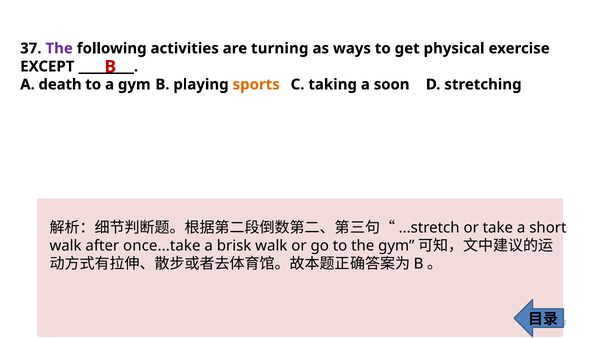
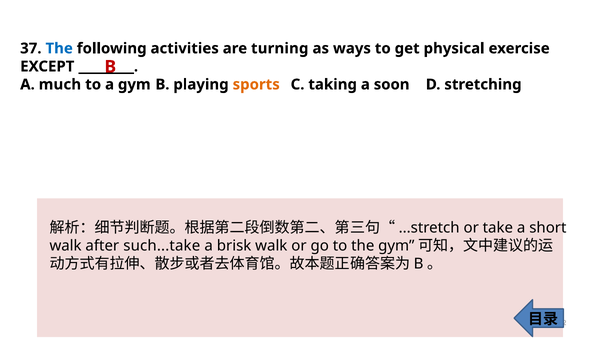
The colour: purple -> blue (59, 48)
death: death -> much (60, 84)
once...take: once...take -> such...take (162, 246)
